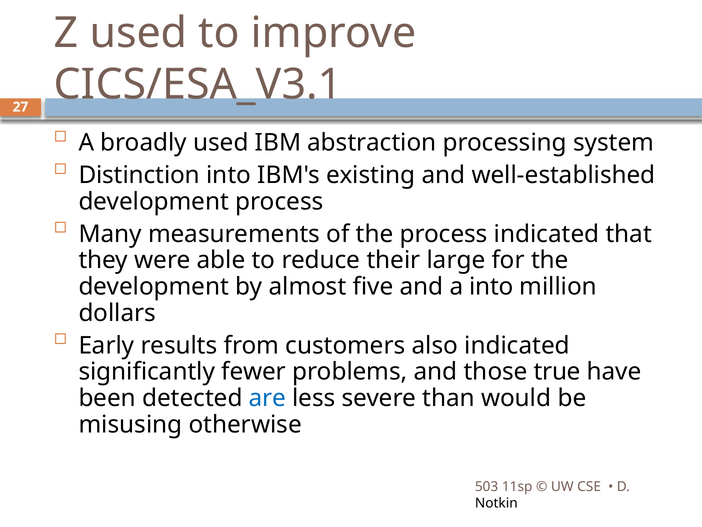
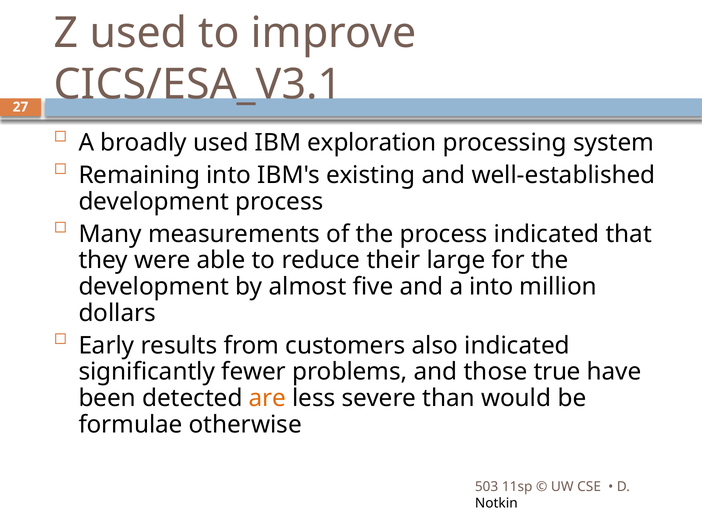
abstraction: abstraction -> exploration (372, 143)
Distinction: Distinction -> Remaining (139, 175)
are colour: blue -> orange (267, 398)
misusing: misusing -> formulae (131, 424)
